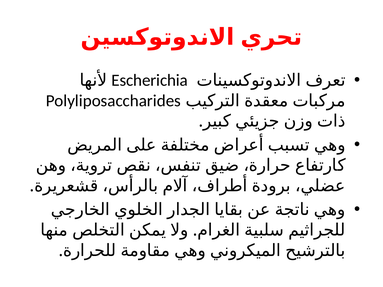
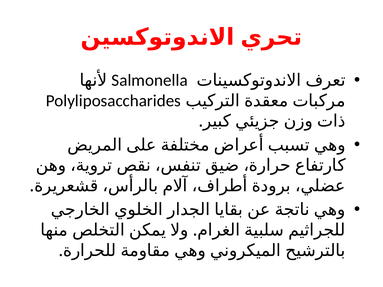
Escherichia: Escherichia -> Salmonella (150, 80)
